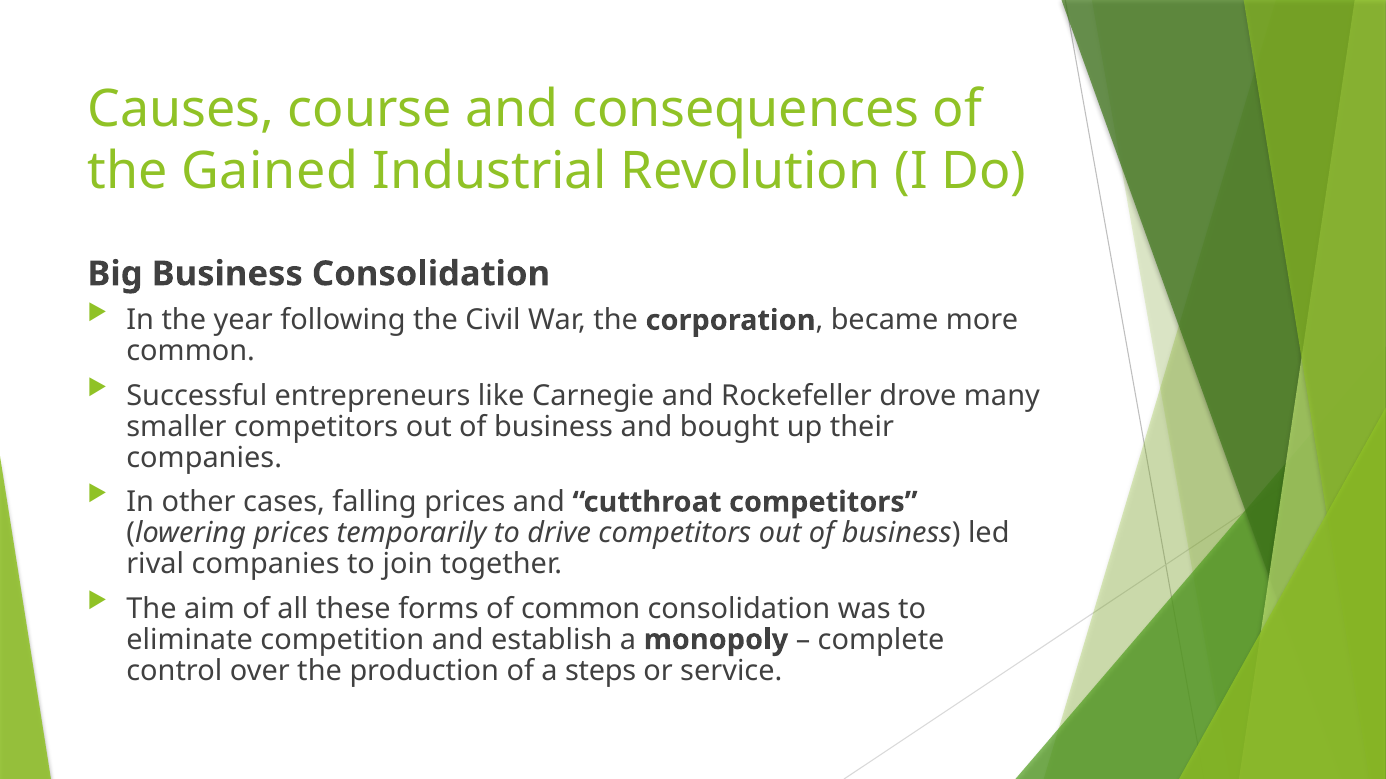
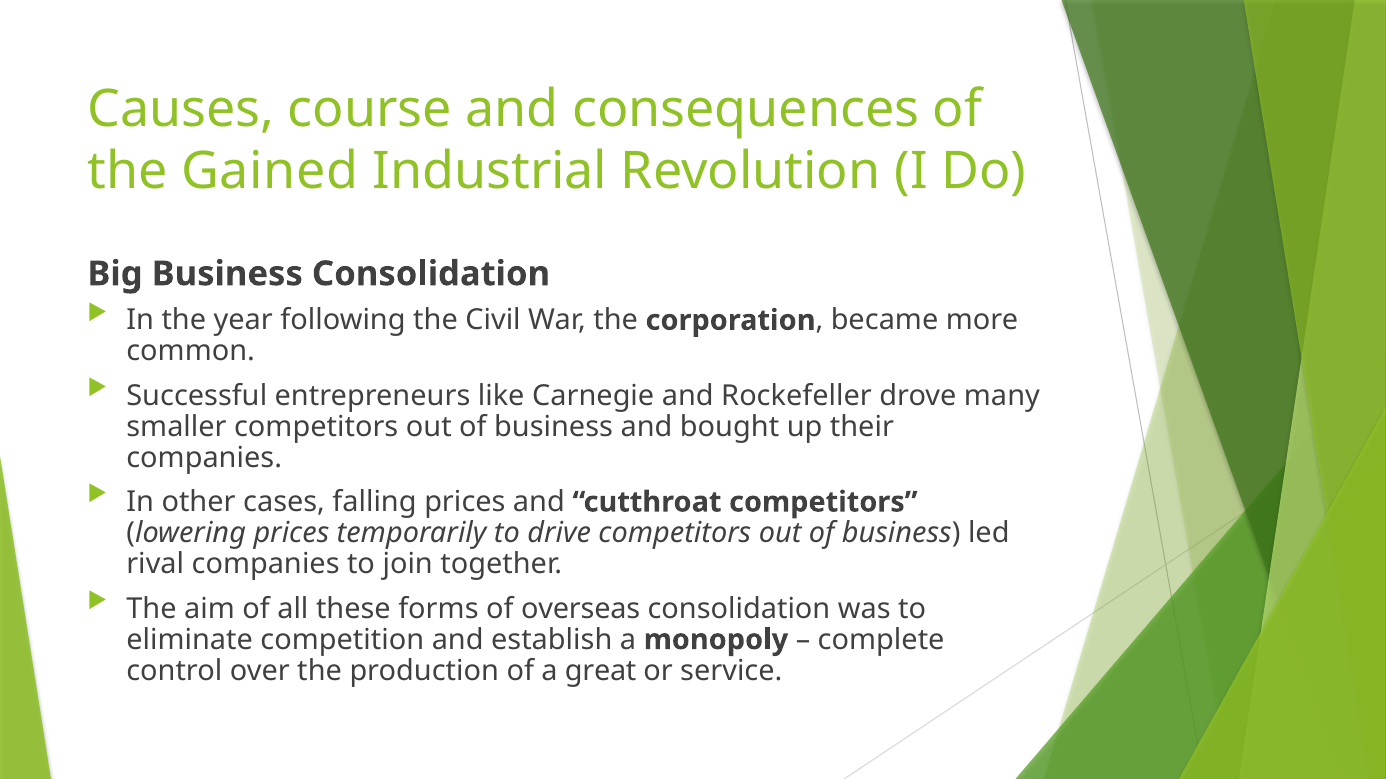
of common: common -> overseas (581, 609)
steps: steps -> great (601, 671)
